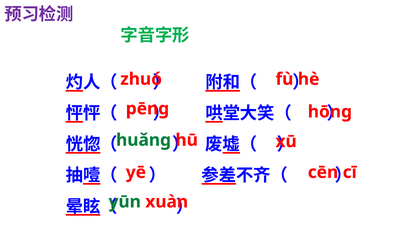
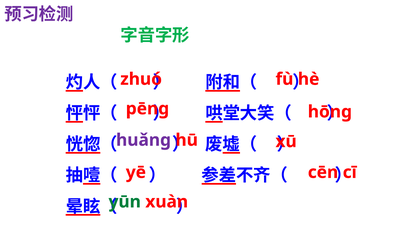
huǎnɡ colour: green -> purple (144, 140)
